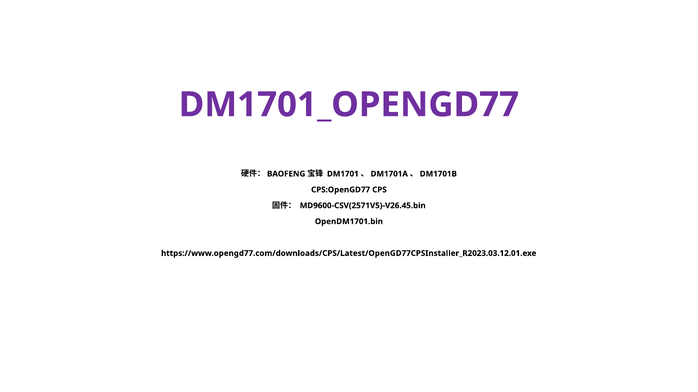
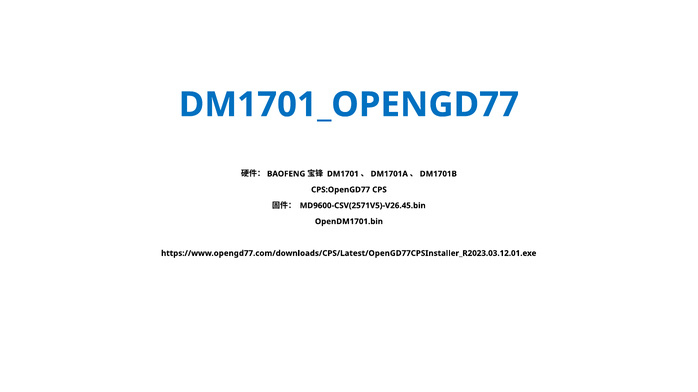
DM1701_OPENGD77 colour: purple -> blue (349, 105)
